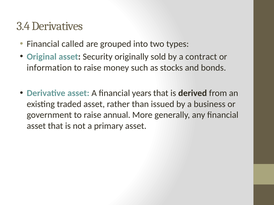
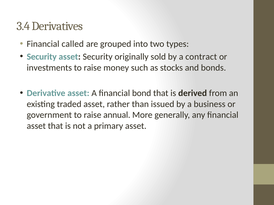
Original: Original -> Security (42, 57)
information: information -> investments (49, 68)
years: years -> bond (142, 93)
